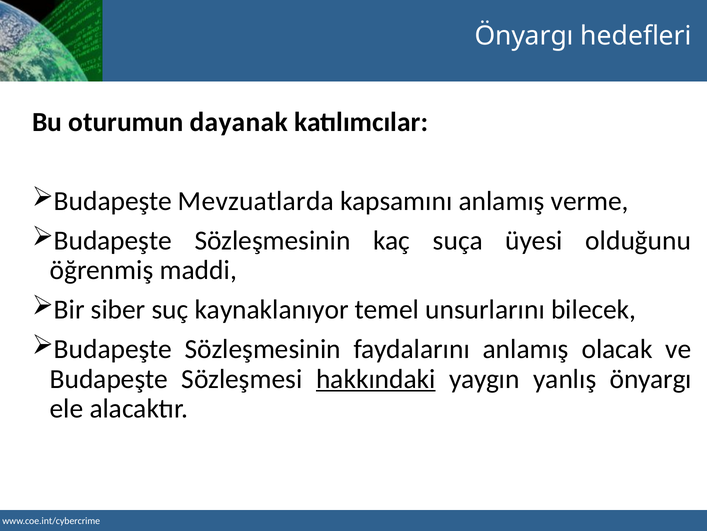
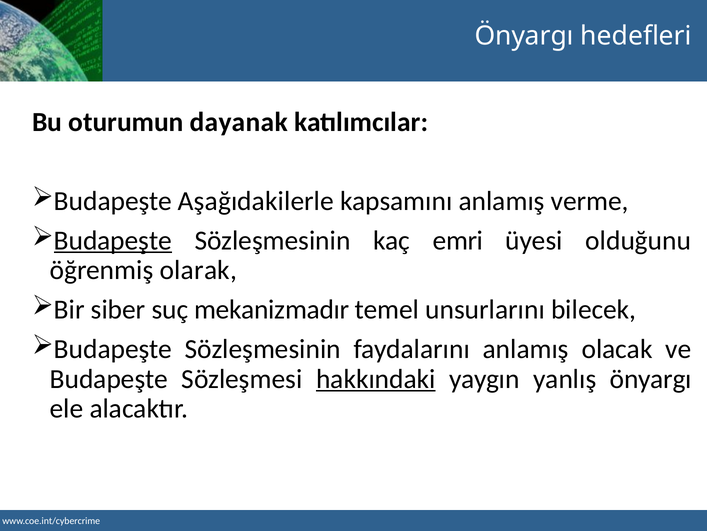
Mevzuatlarda: Mevzuatlarda -> Aşağıdakilerle (256, 201)
Budapeşte underline: none -> present (113, 240)
suça: suça -> emri (458, 240)
maddi: maddi -> olarak (198, 270)
kaynaklanıyor: kaynaklanıyor -> mekanizmadır (272, 309)
